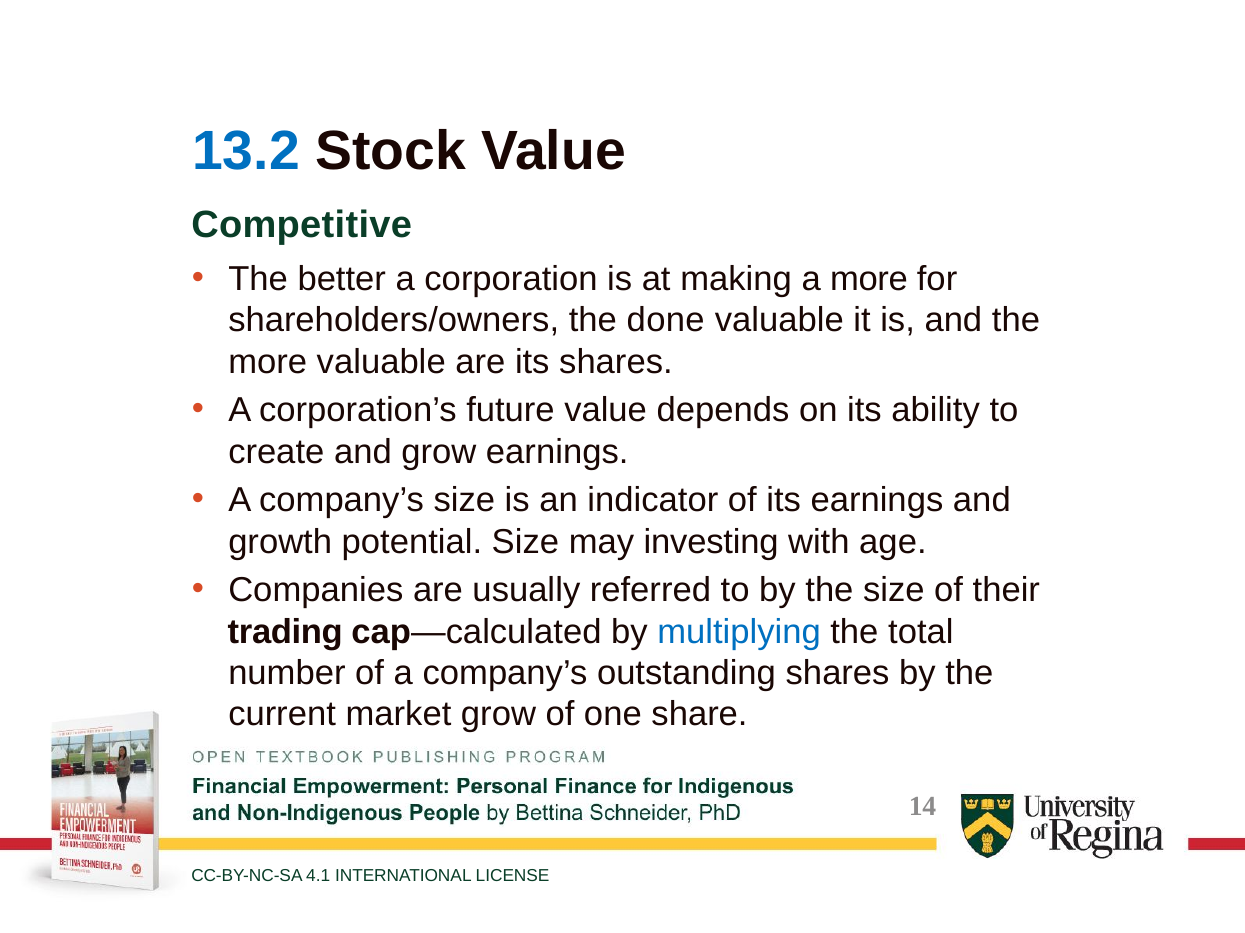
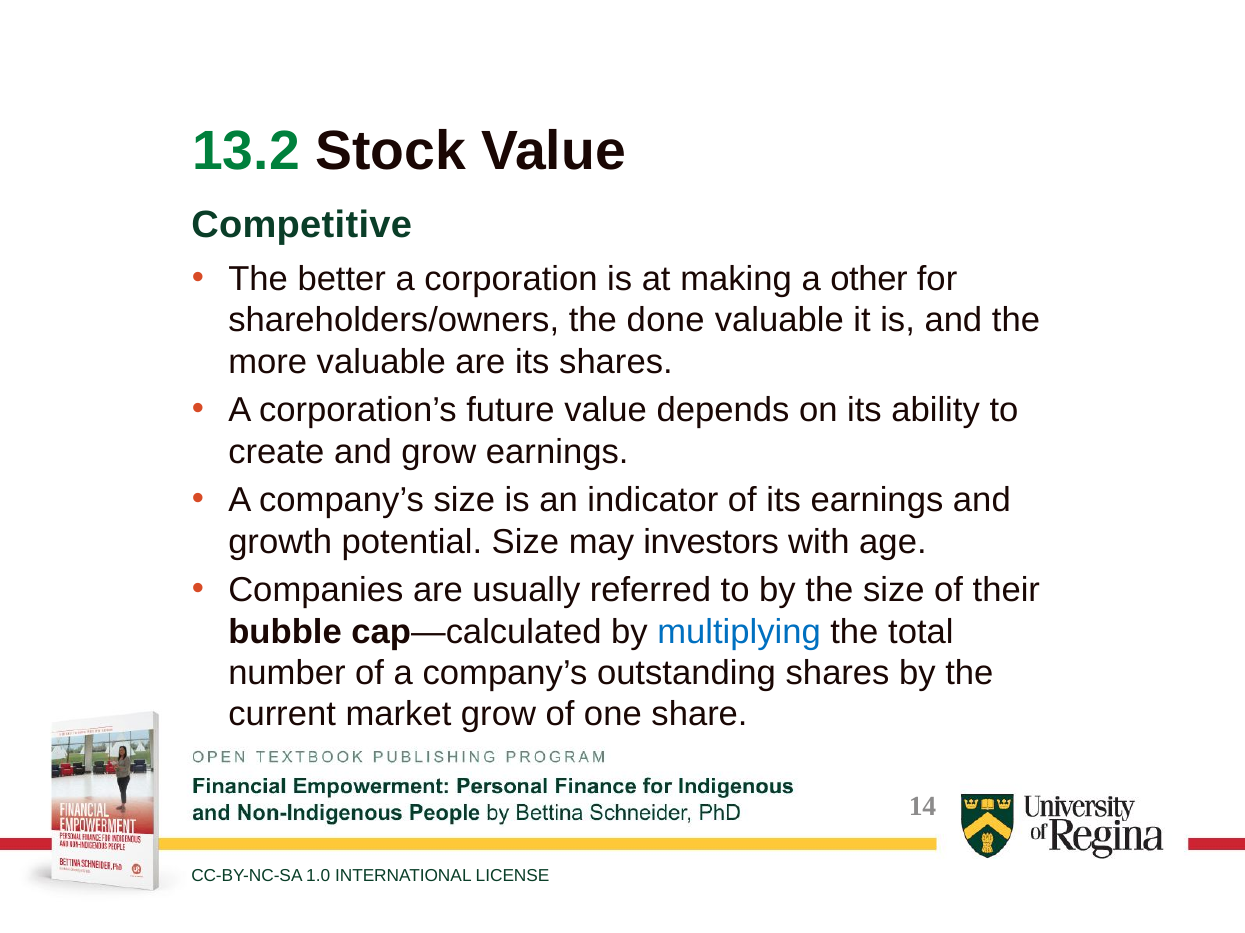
13.2 colour: blue -> green (246, 151)
a more: more -> other (869, 279)
investing: investing -> investors (711, 542)
trading: trading -> bubble (285, 632)
4.1: 4.1 -> 1.0 (318, 876)
